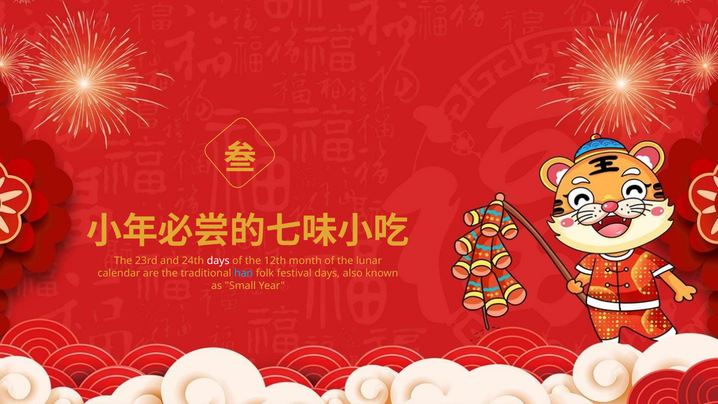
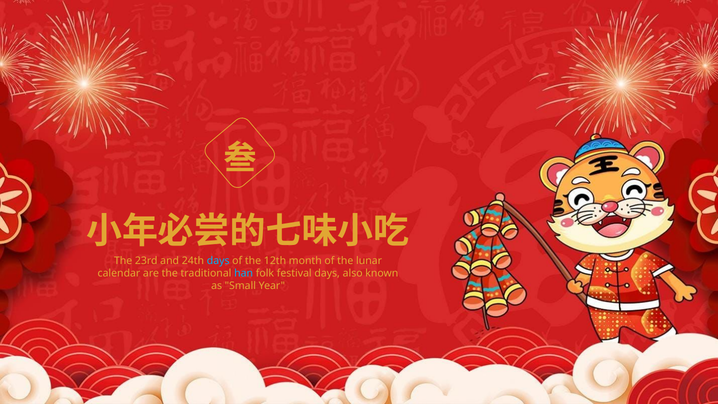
days colour: white -> light blue (218, 261)
